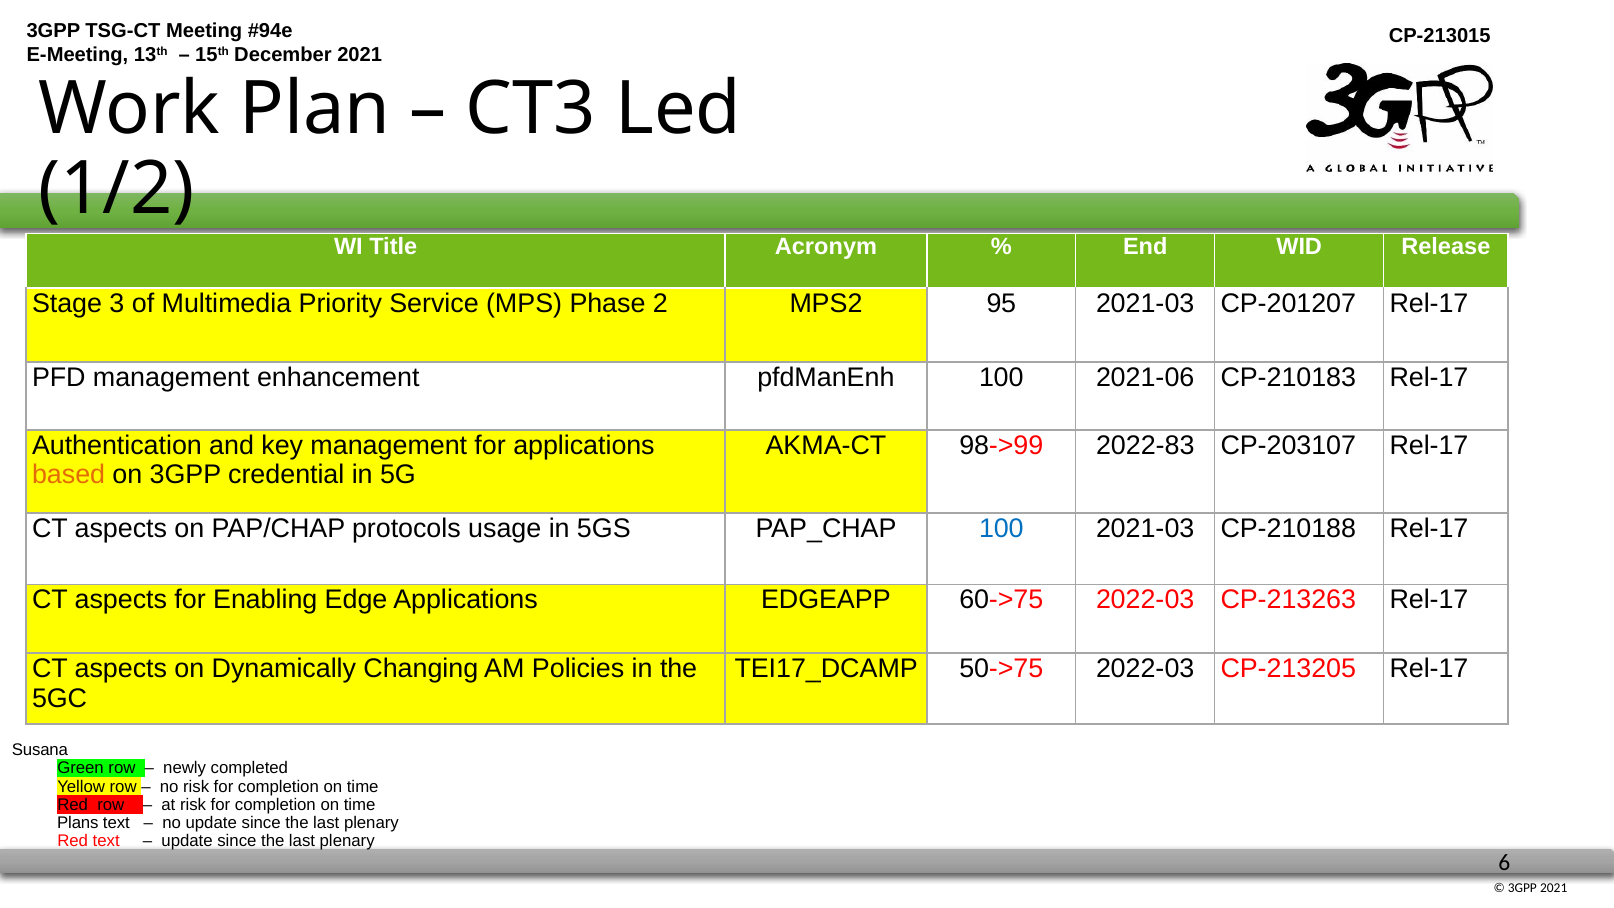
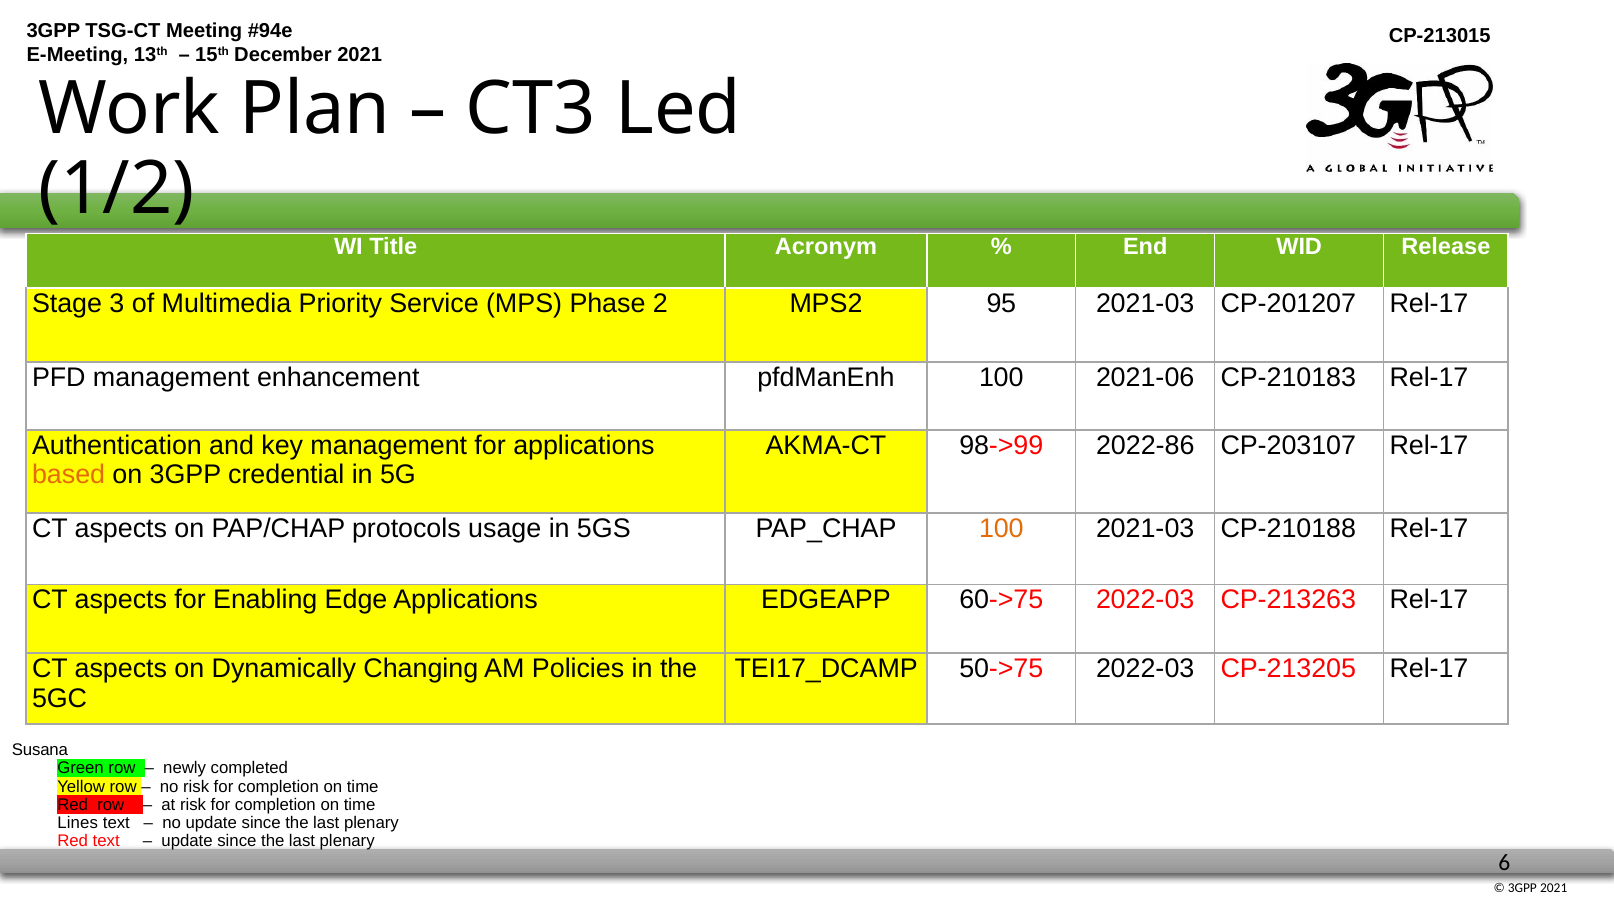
2022-83: 2022-83 -> 2022-86 (1145, 445)
100 colour: blue -> orange (1001, 528)
Plans: Plans -> Lines (78, 823)
